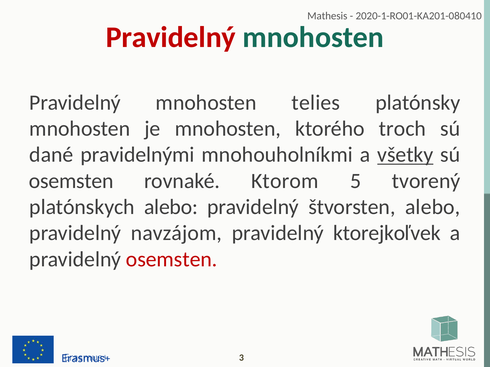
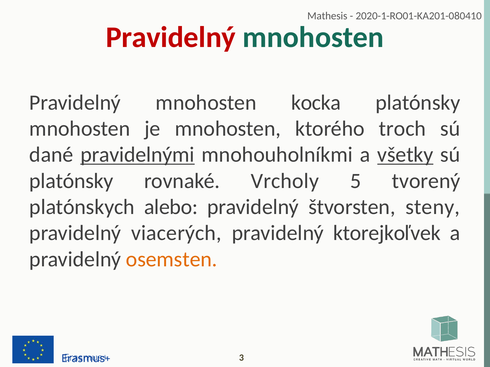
telies: telies -> kocka (316, 103)
pravidelnými underline: none -> present (138, 155)
osemsten: osemsten -> platónsky (71, 181)
Ktorom: Ktorom -> Vrcholy (285, 181)
štvorsten alebo: alebo -> steny (433, 207)
navzájom: navzájom -> viacerých (176, 233)
osemsten colour: red -> orange (172, 260)
